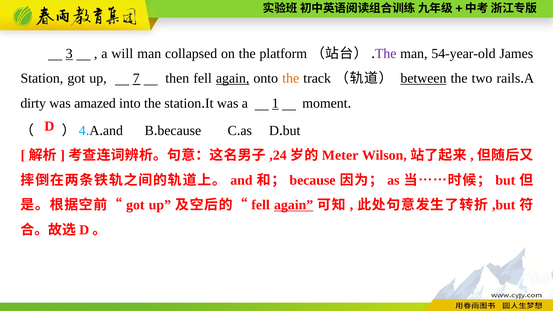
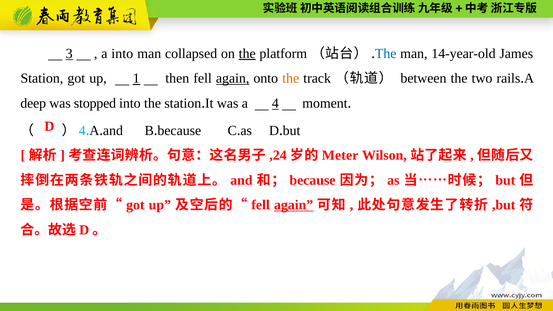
a will: will -> into (122, 53)
the underline: none -> present (247, 53)
The colour: purple -> blue (386, 53)
54-year-old: 54-year-old -> 14-year-old (463, 53)
7: 7 -> 1 (136, 78)
between underline: present -> none (423, 78)
dirty: dirty -> deep (33, 103)
amazed: amazed -> stopped (95, 103)
1: 1 -> 4 (275, 103)
